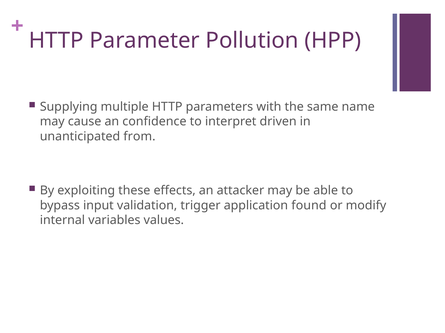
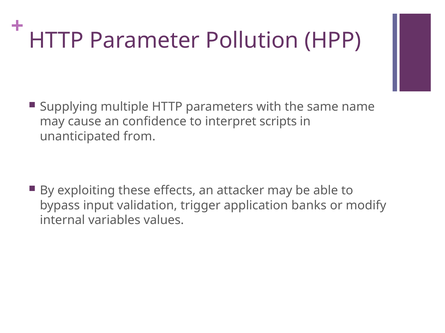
driven: driven -> scripts (278, 122)
found: found -> banks (309, 206)
